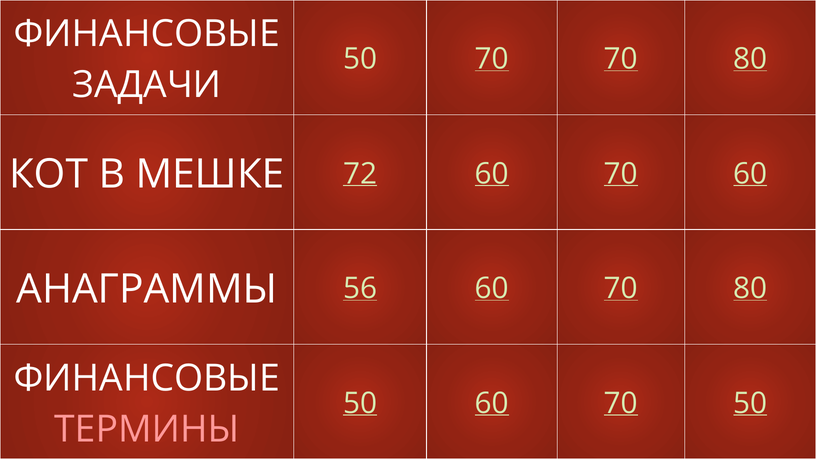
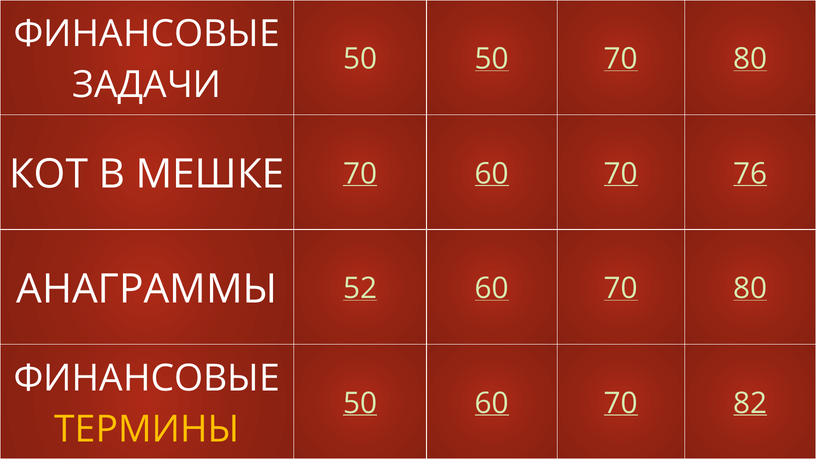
50 70: 70 -> 50 (492, 59)
72: 72 -> 70 (360, 174)
70 60: 60 -> 76 (750, 174)
56: 56 -> 52 (360, 289)
70 50: 50 -> 82 (750, 403)
ТЕРМИНЫ colour: pink -> yellow (147, 429)
